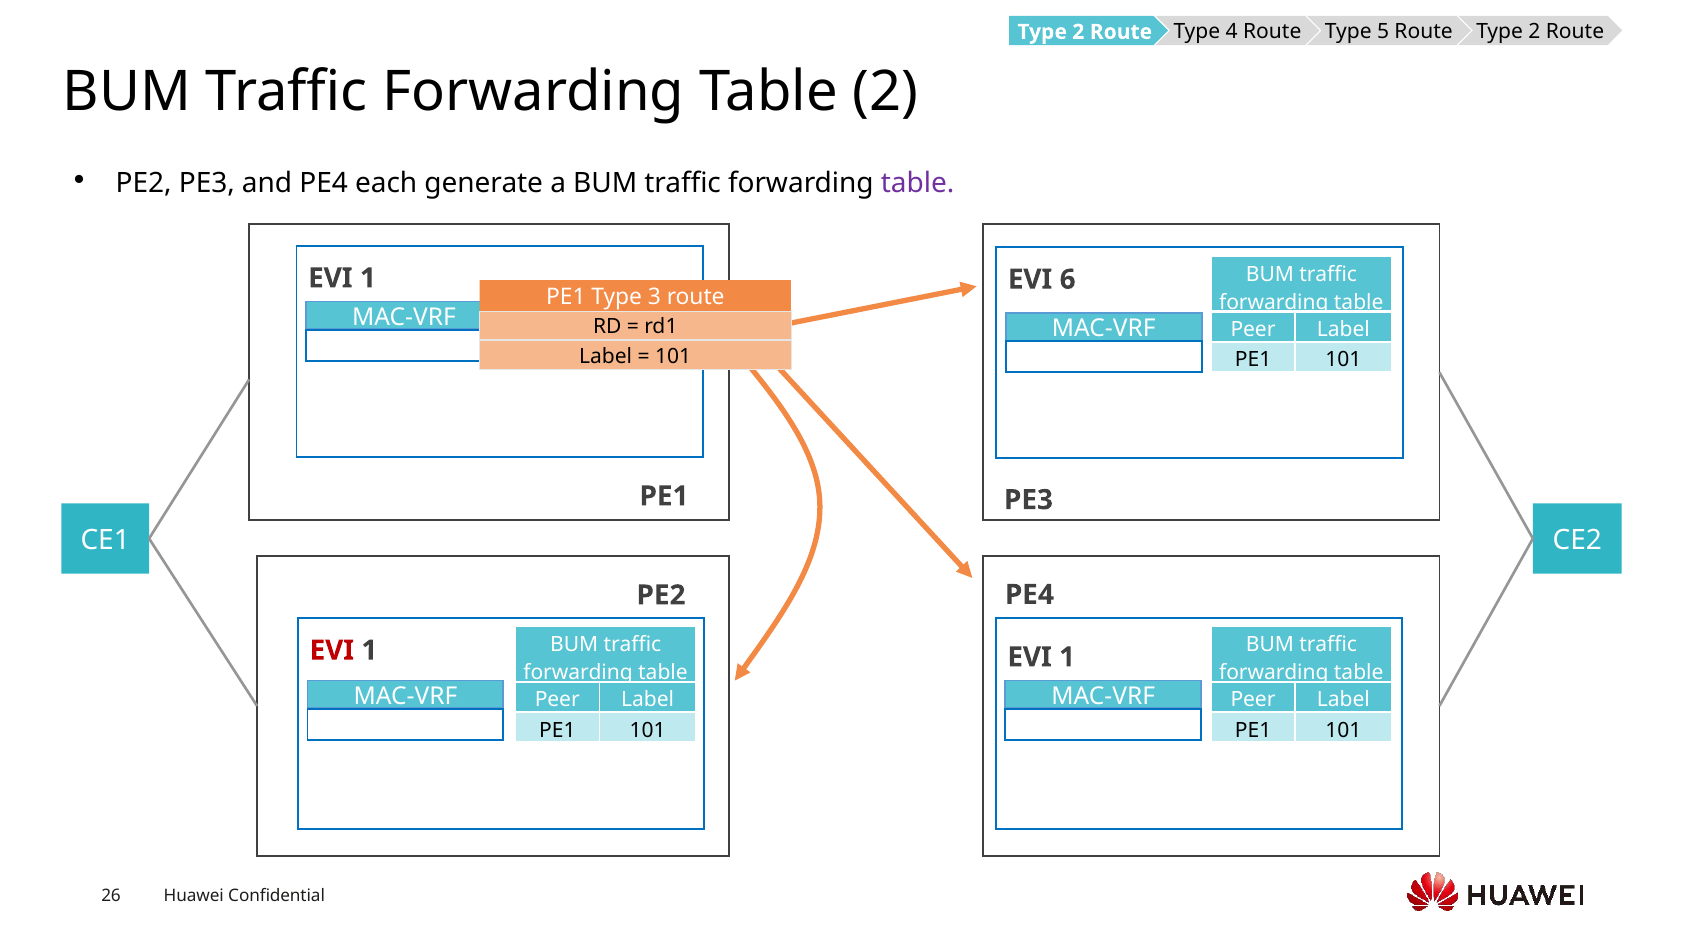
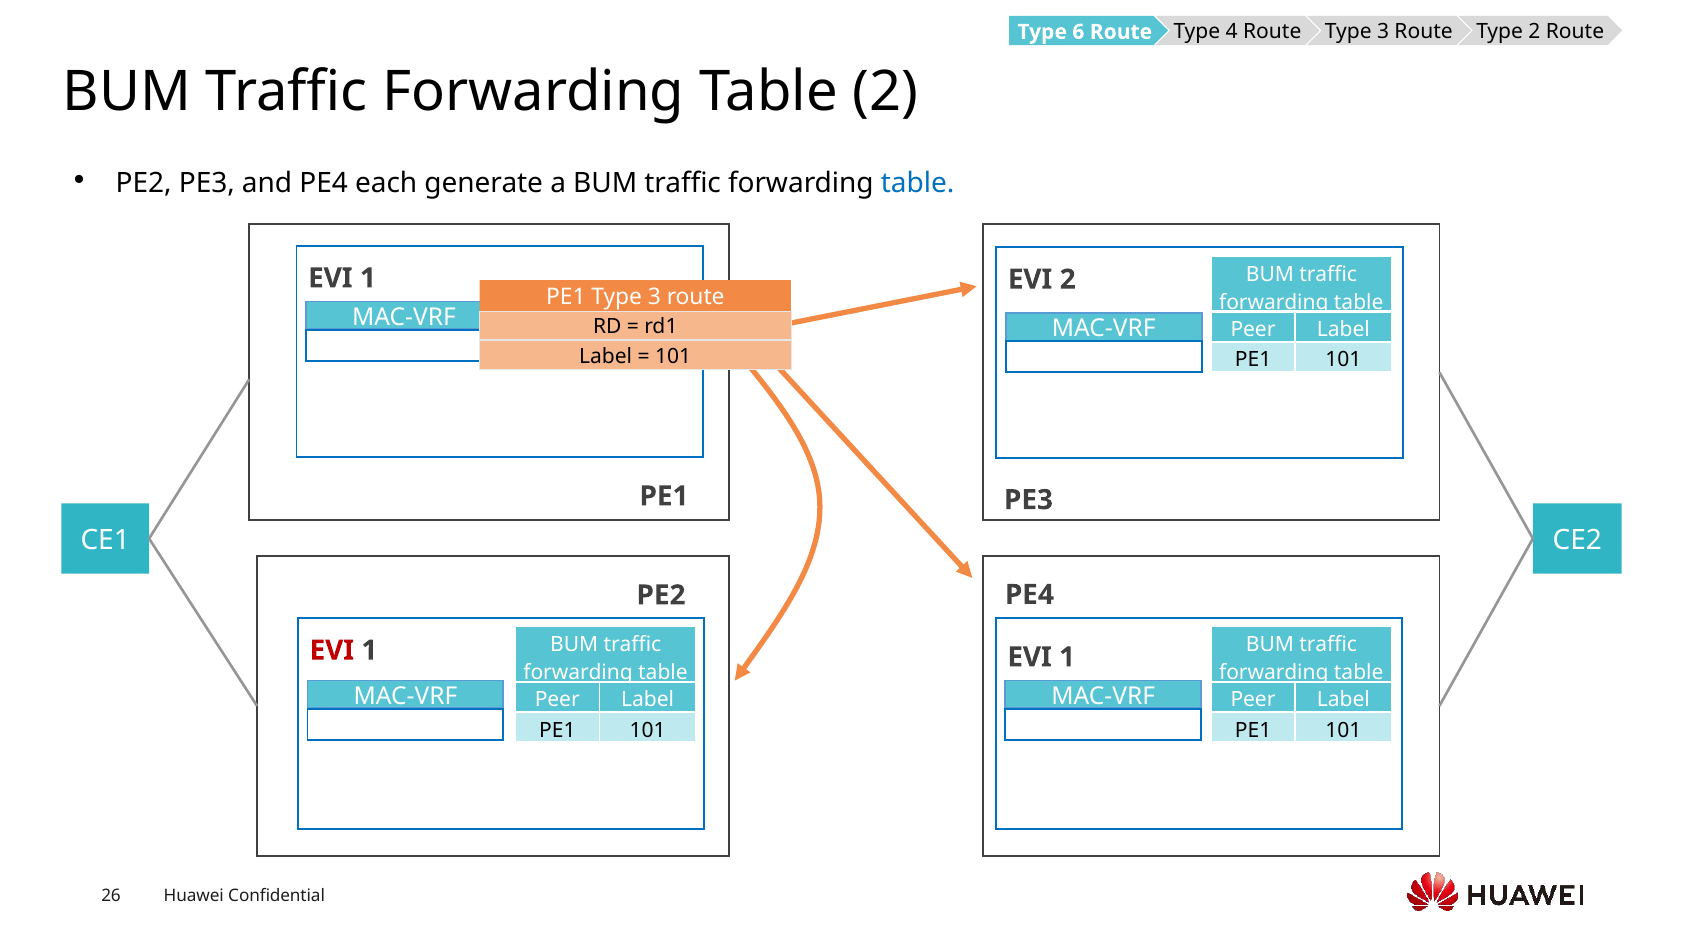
Route Type 5: 5 -> 3 (1383, 32)
2: 2 -> 6 (1078, 32)
table colour: purple -> blue (918, 183)
EVI 6: 6 -> 2 (1068, 279)
